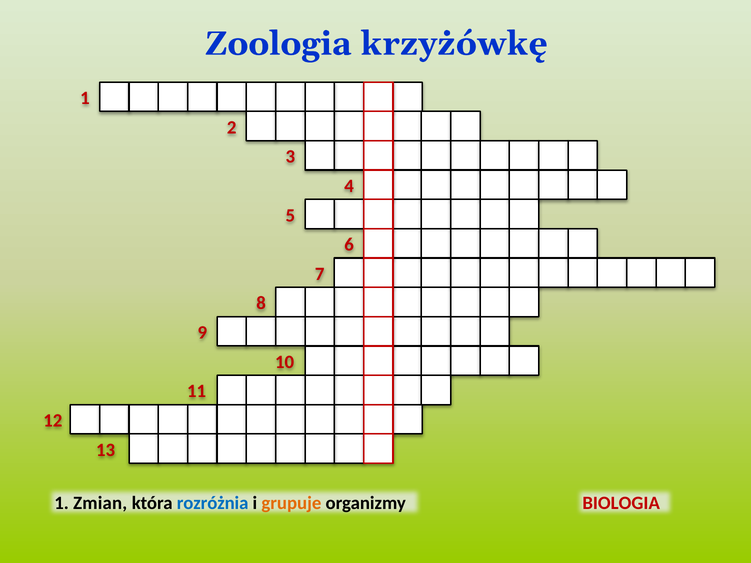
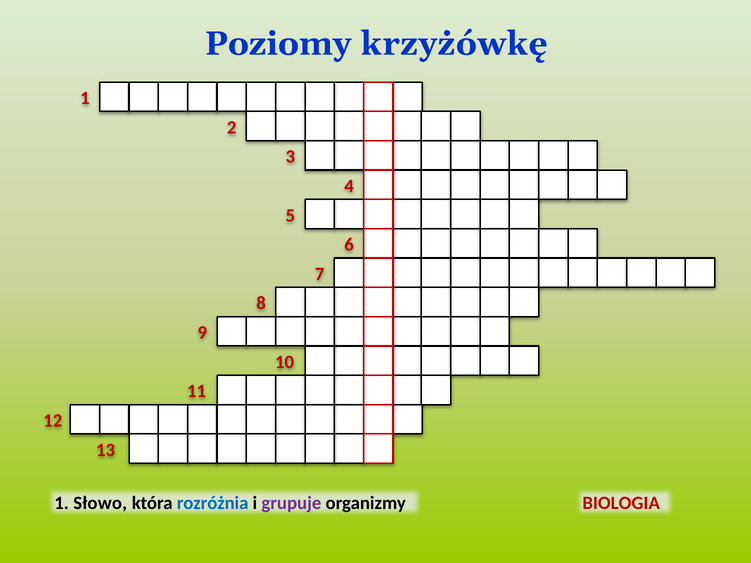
Zoologia: Zoologia -> Poziomy (278, 44)
Zmian: Zmian -> Słowo (100, 503)
grupuje colour: orange -> purple (291, 503)
